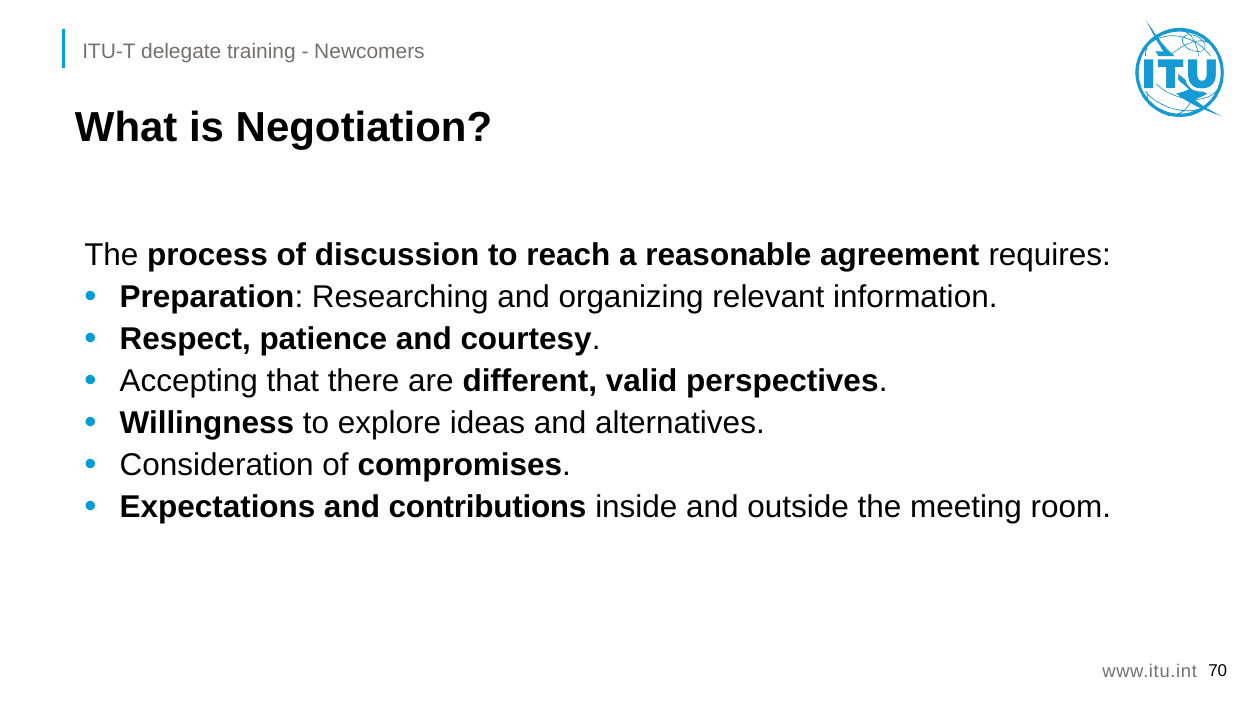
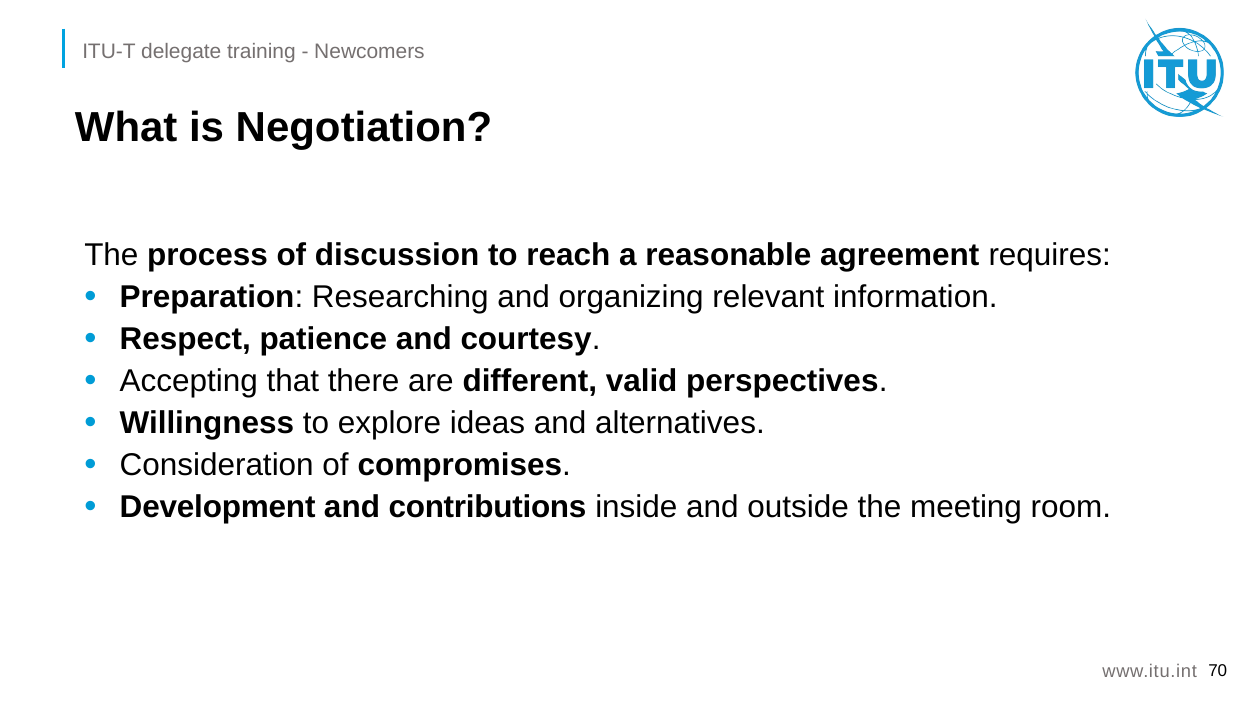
Expectations: Expectations -> Development (218, 507)
